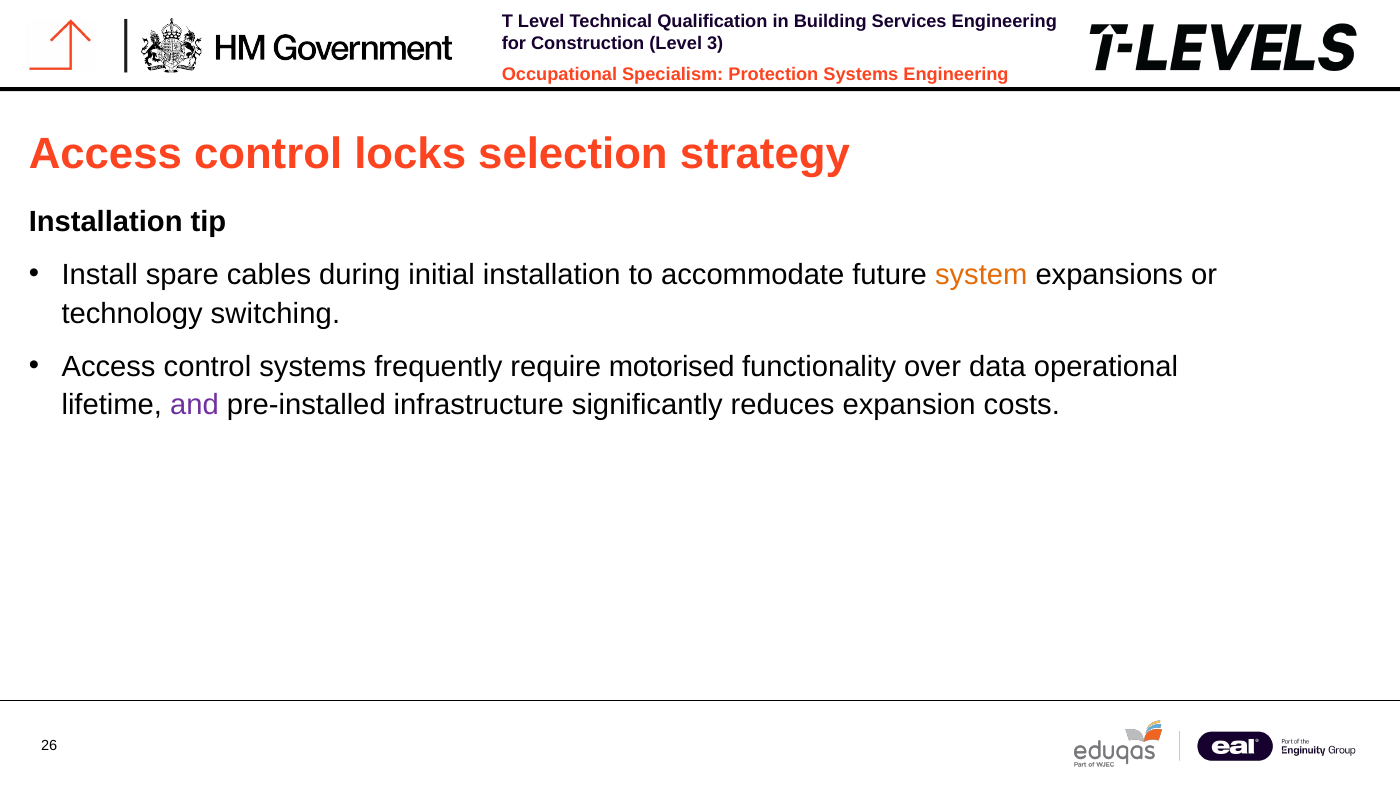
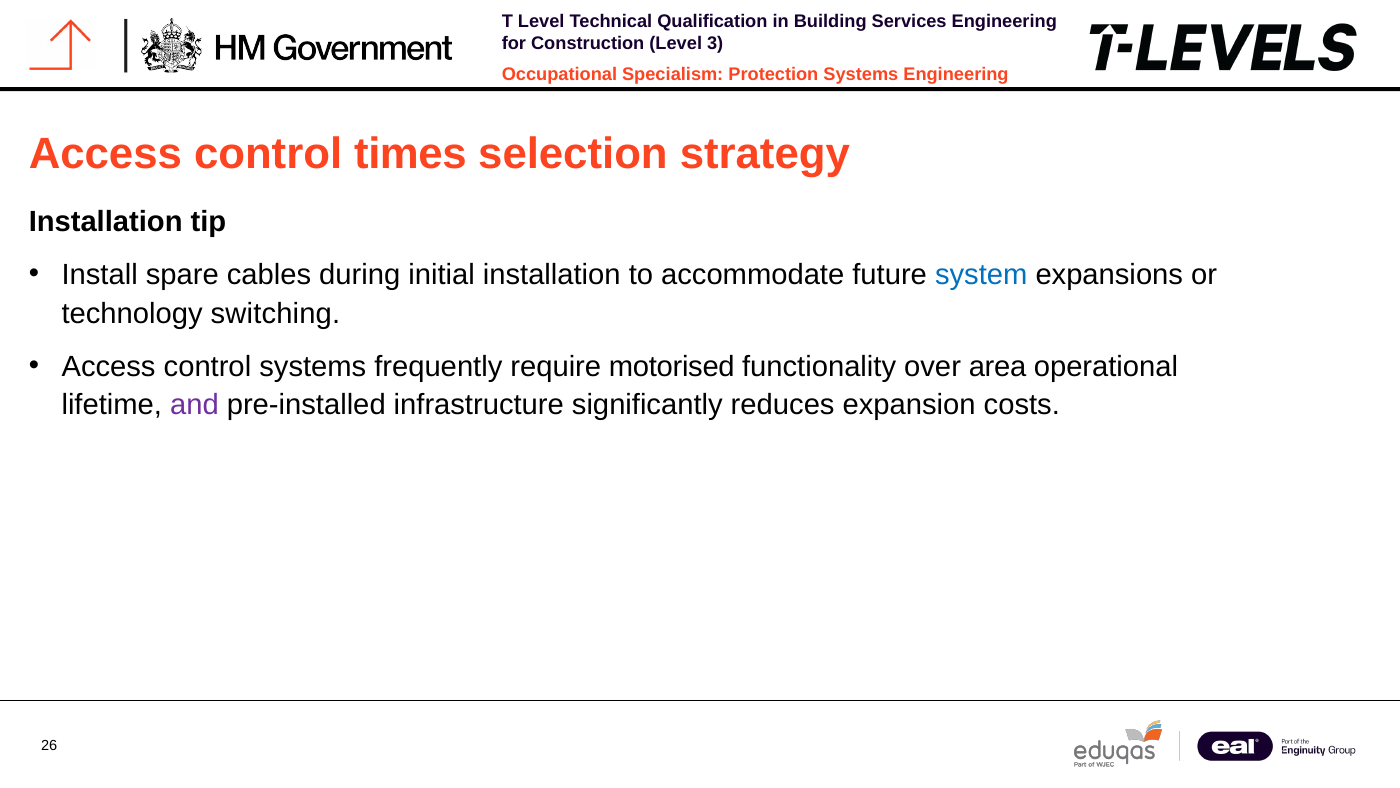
locks: locks -> times (410, 154)
system colour: orange -> blue (981, 275)
data: data -> area (998, 366)
